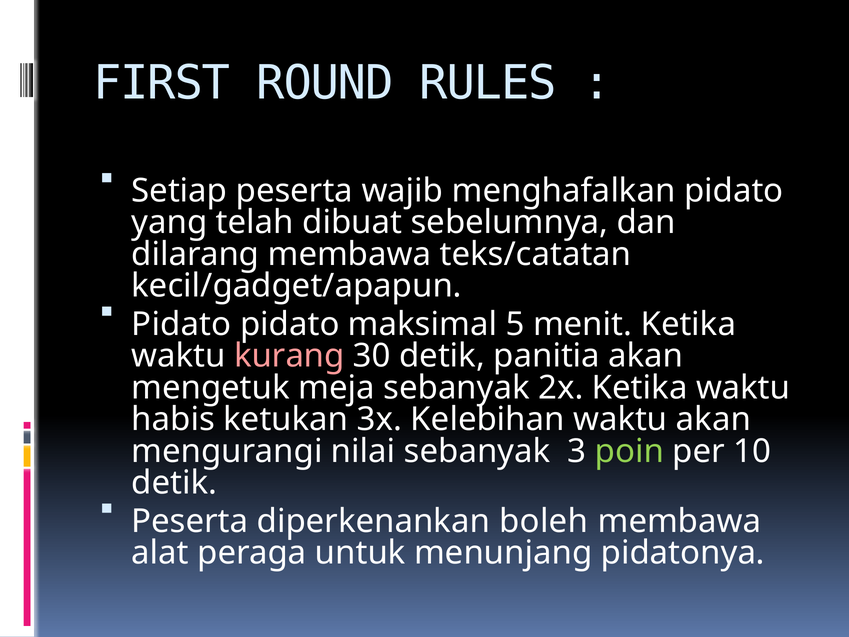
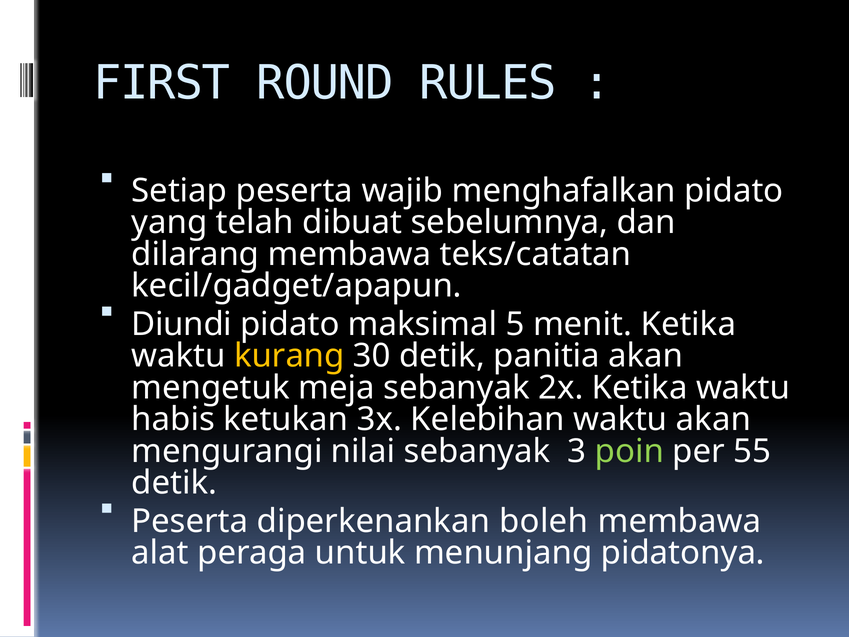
Pidato: Pidato -> Diundi (182, 324)
kurang colour: pink -> yellow (289, 356)
10: 10 -> 55 (752, 451)
